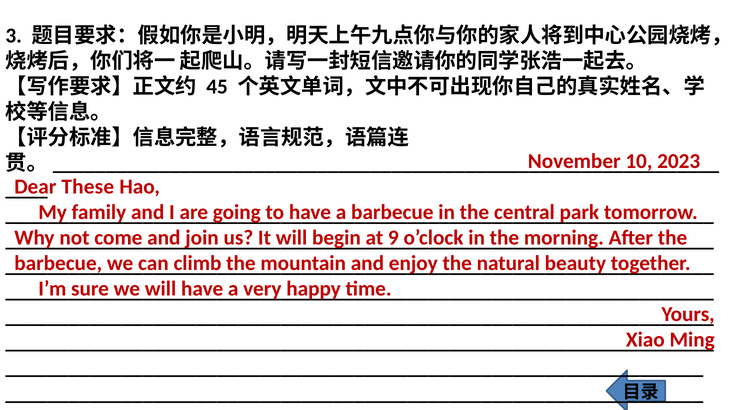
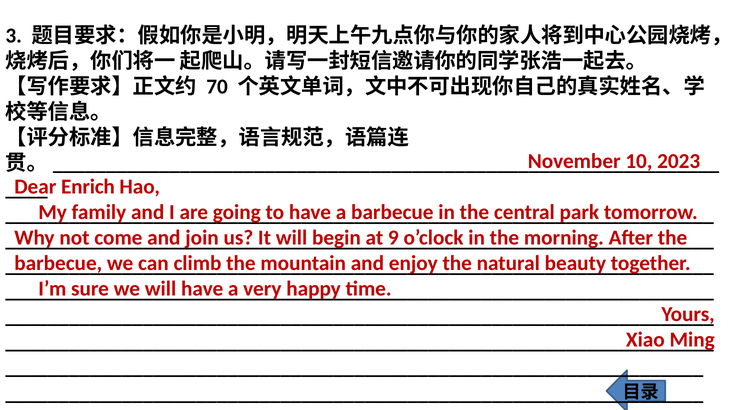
45: 45 -> 70 (217, 87)
These: These -> Enrich (88, 187)
